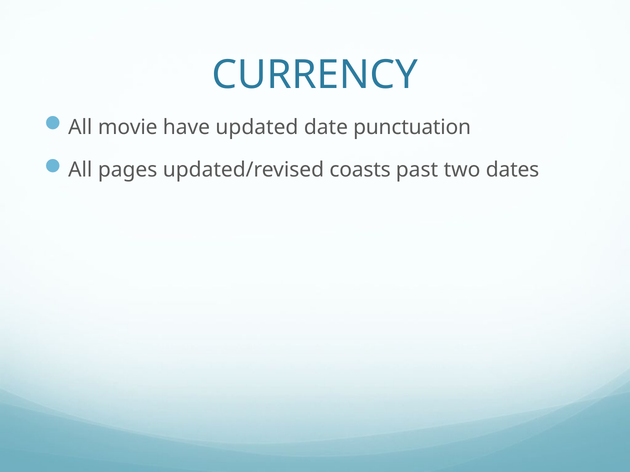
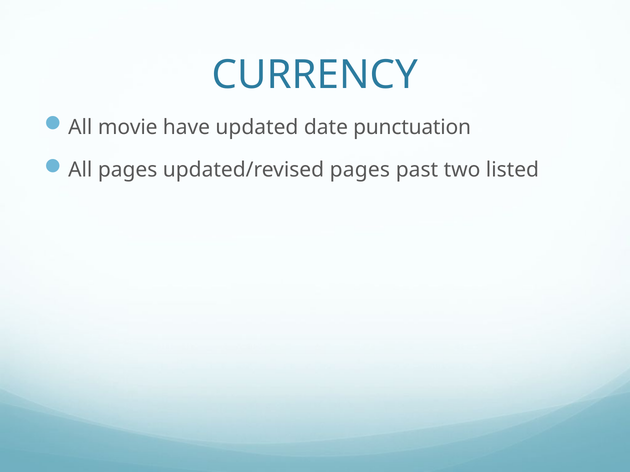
updated/revised coasts: coasts -> pages (360, 170)
dates: dates -> listed (512, 170)
